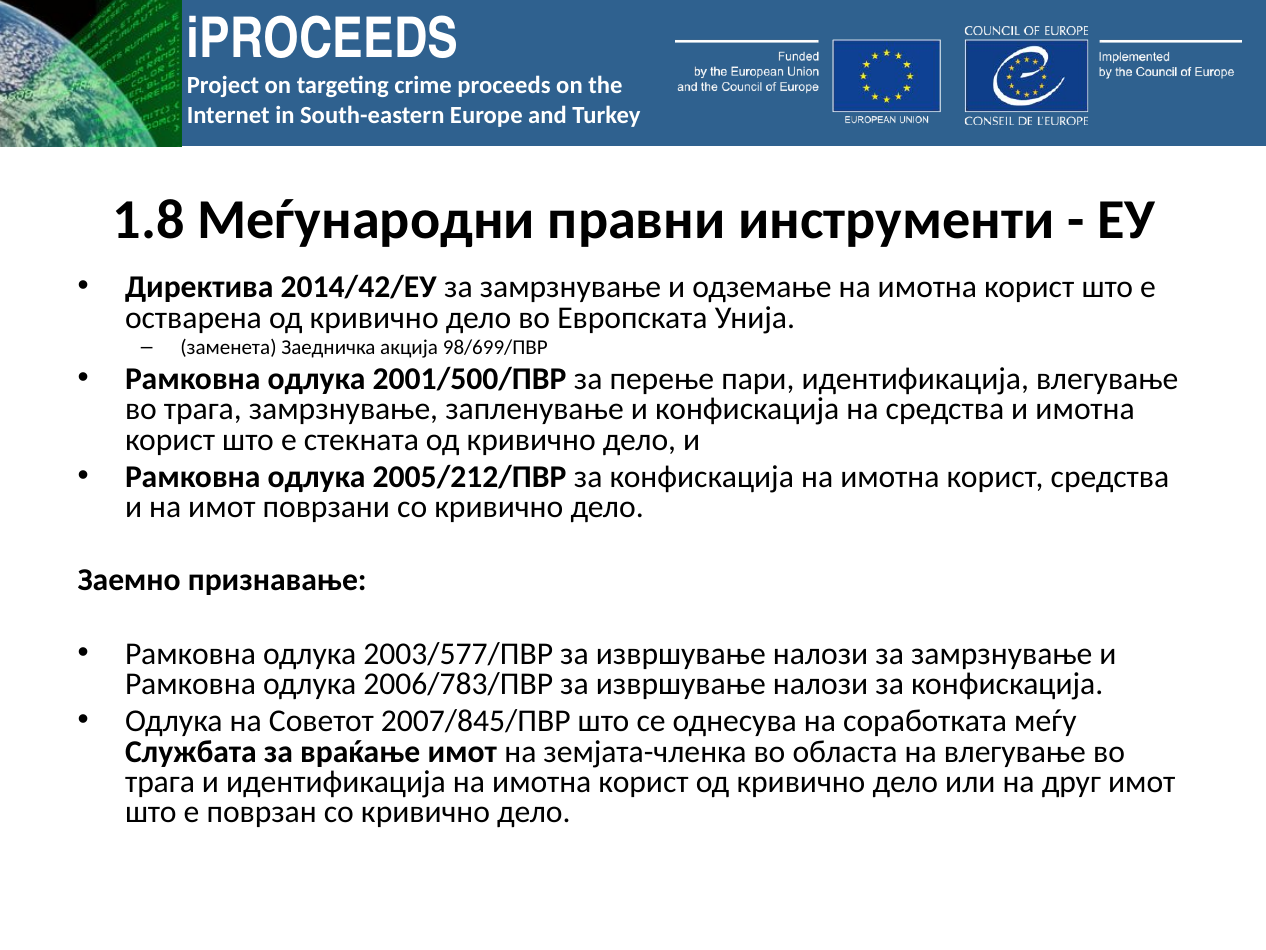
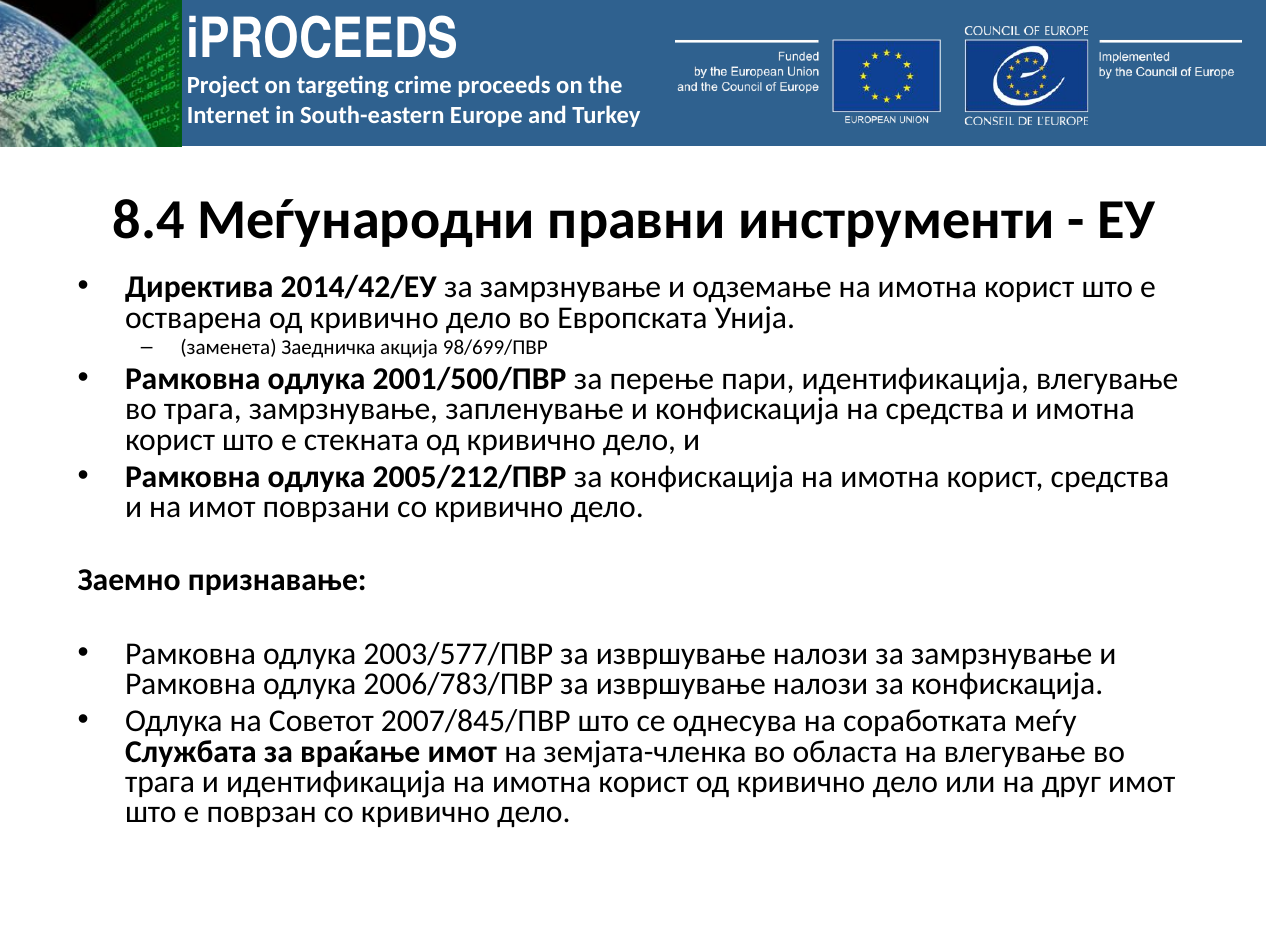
1.8: 1.8 -> 8.4 (149, 219)
